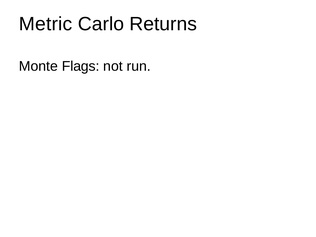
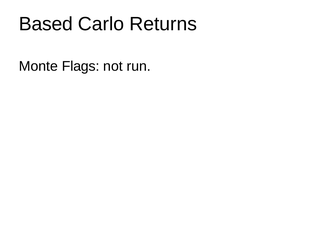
Metric: Metric -> Based (46, 24)
